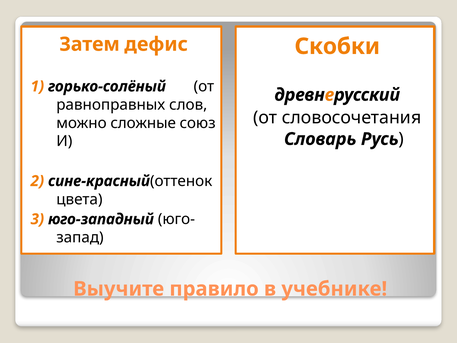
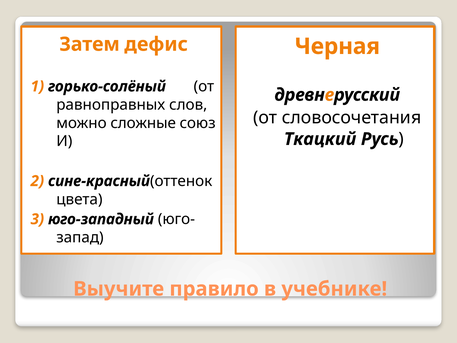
Скобки: Скобки -> Черная (337, 46)
Словарь: Словарь -> Ткацкий (320, 139)
